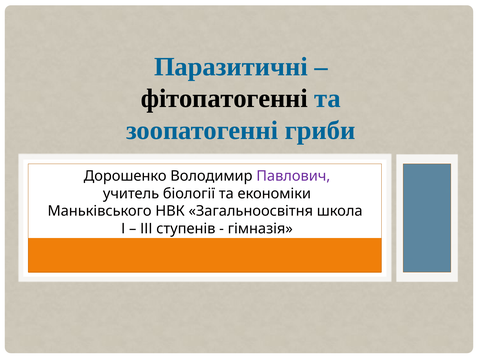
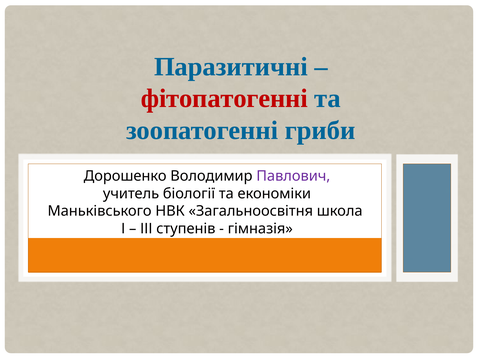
фітопатогенні colour: black -> red (224, 99)
